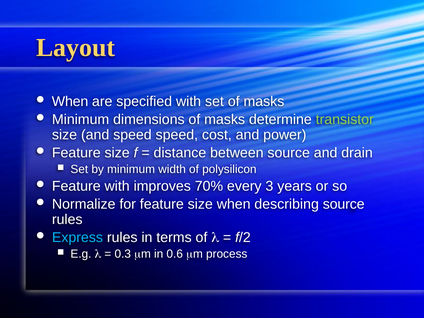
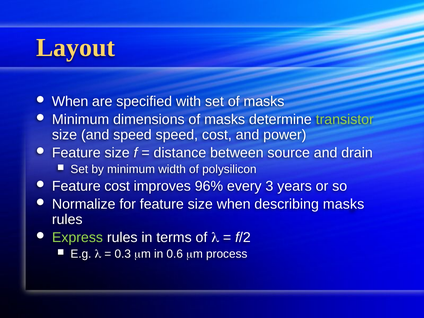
Feature with: with -> cost (117, 186)
70%: 70% -> 96% (209, 186)
describing source: source -> masks (344, 204)
Express colour: light blue -> light green (77, 238)
